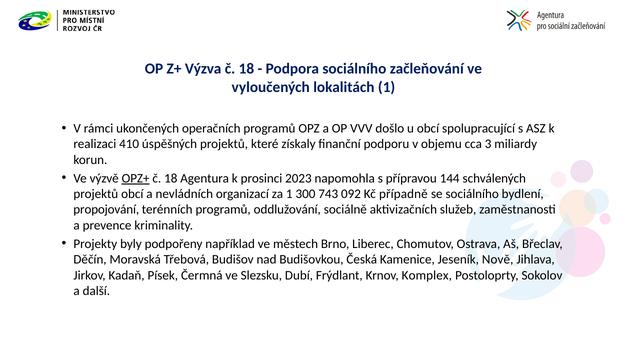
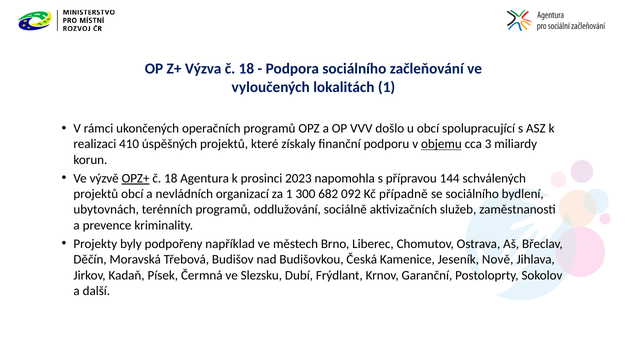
objemu underline: none -> present (441, 144)
743: 743 -> 682 (328, 194)
propojování: propojování -> ubytovnách (106, 209)
Komplex: Komplex -> Garanční (427, 275)
